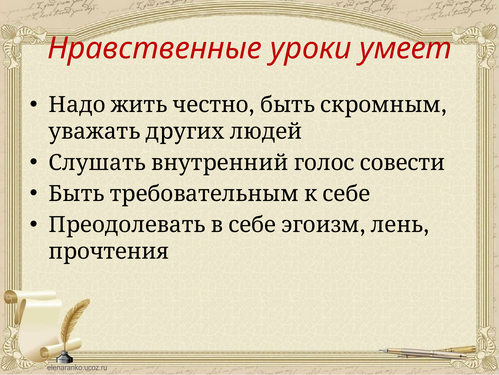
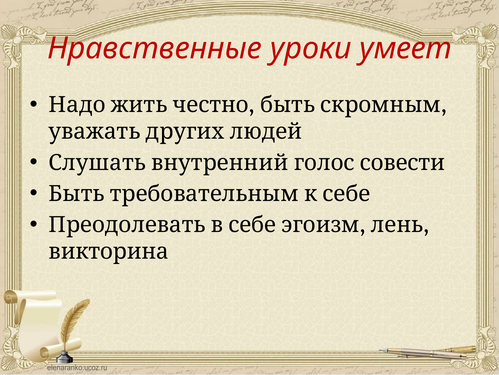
прочтения: прочтения -> викторина (109, 251)
